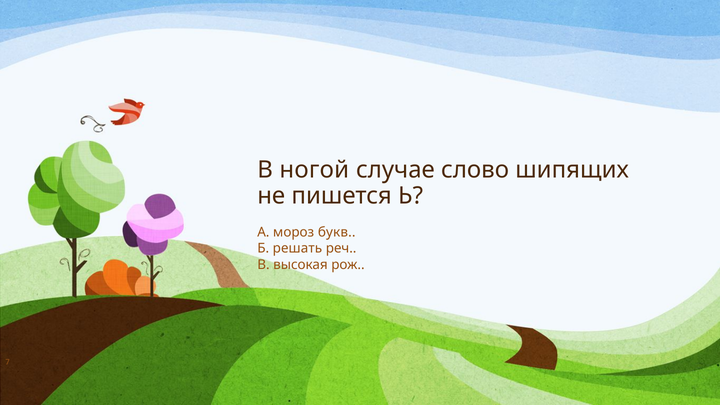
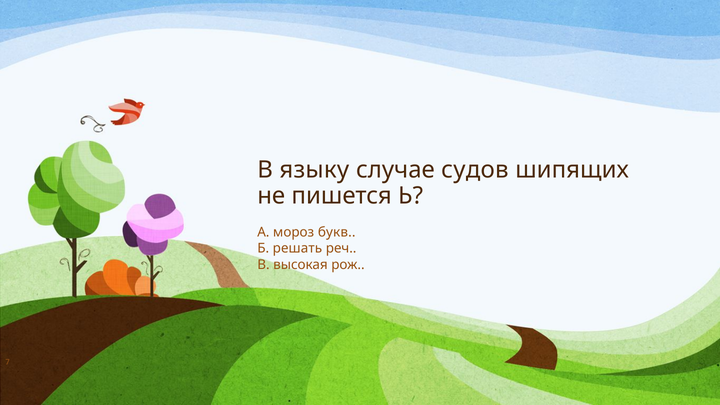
ногой: ногой -> языку (314, 170)
слово: слово -> судов (475, 170)
